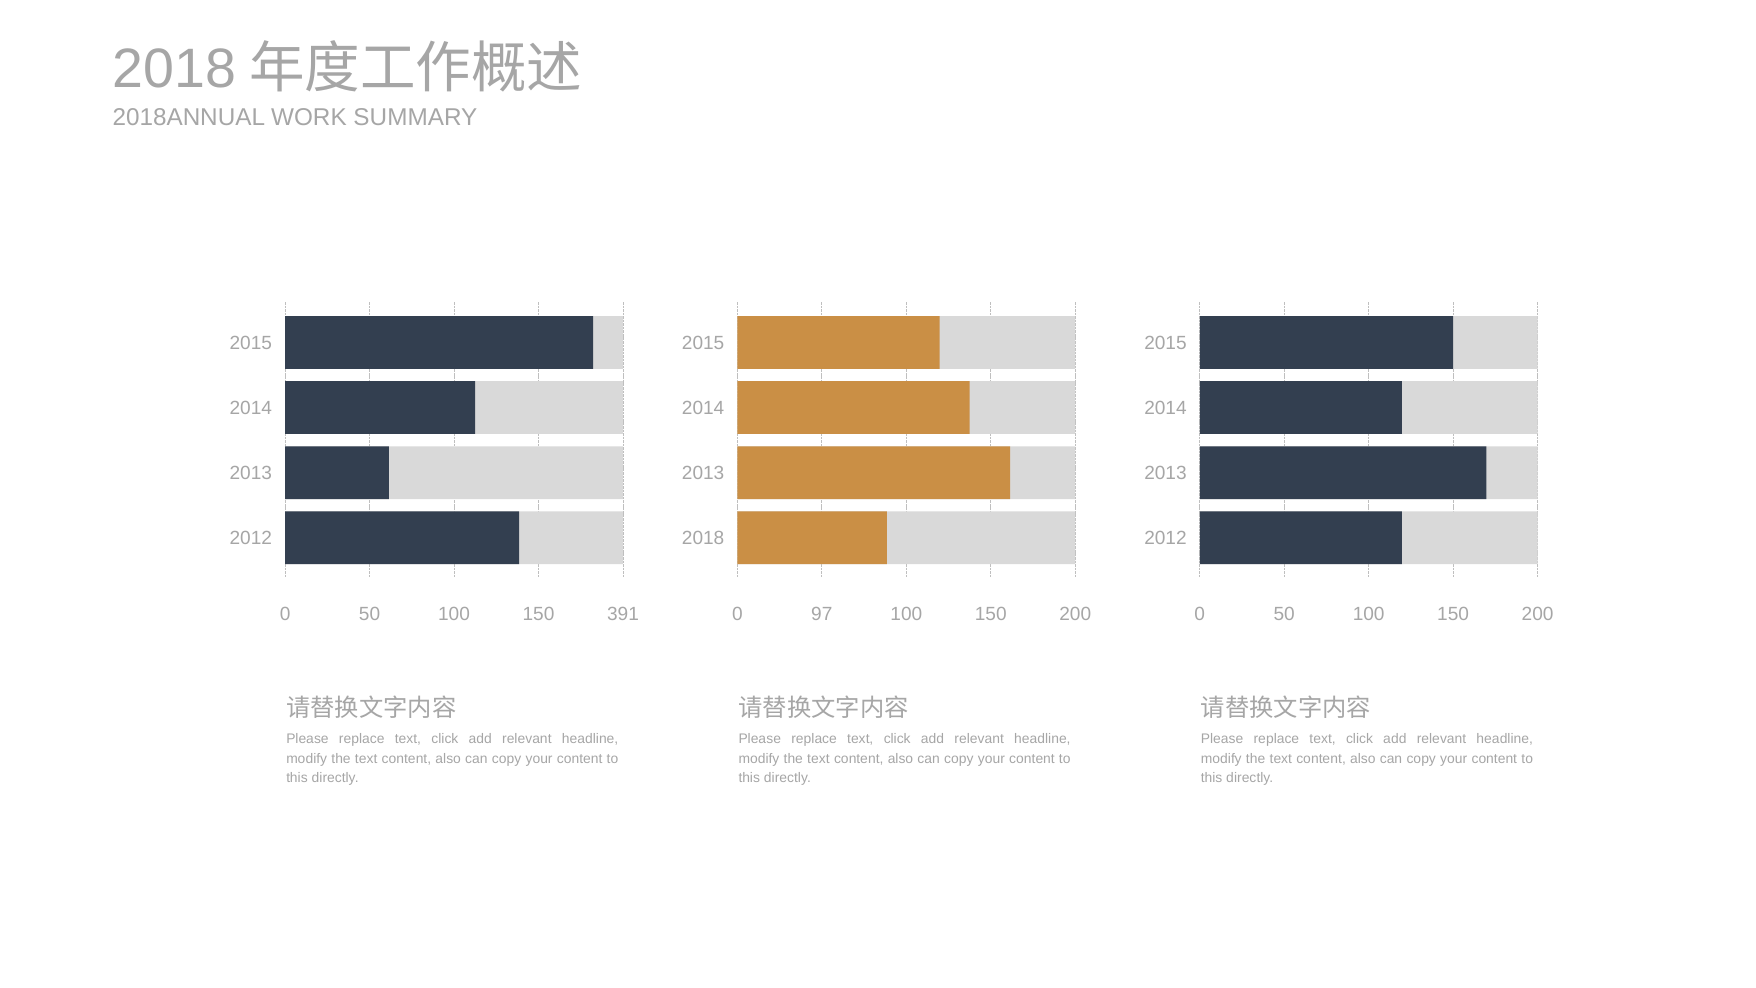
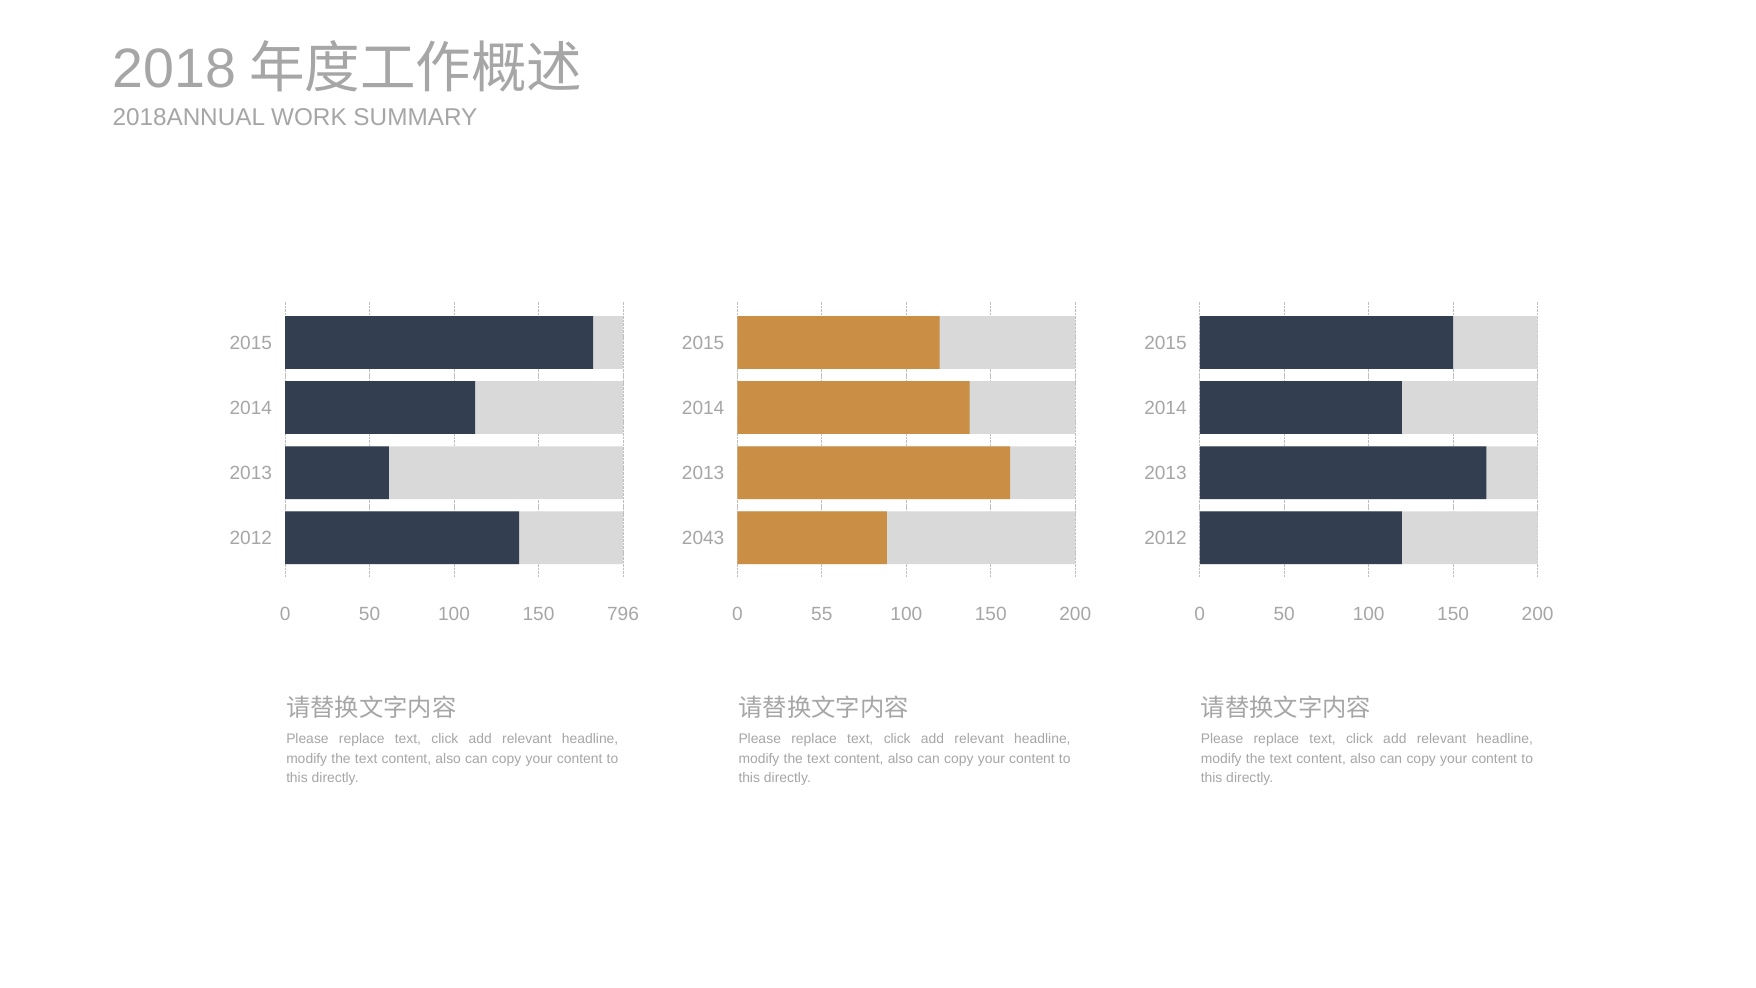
2018: 2018 -> 2043 (703, 538)
391: 391 -> 796 (623, 614)
97: 97 -> 55 (822, 614)
